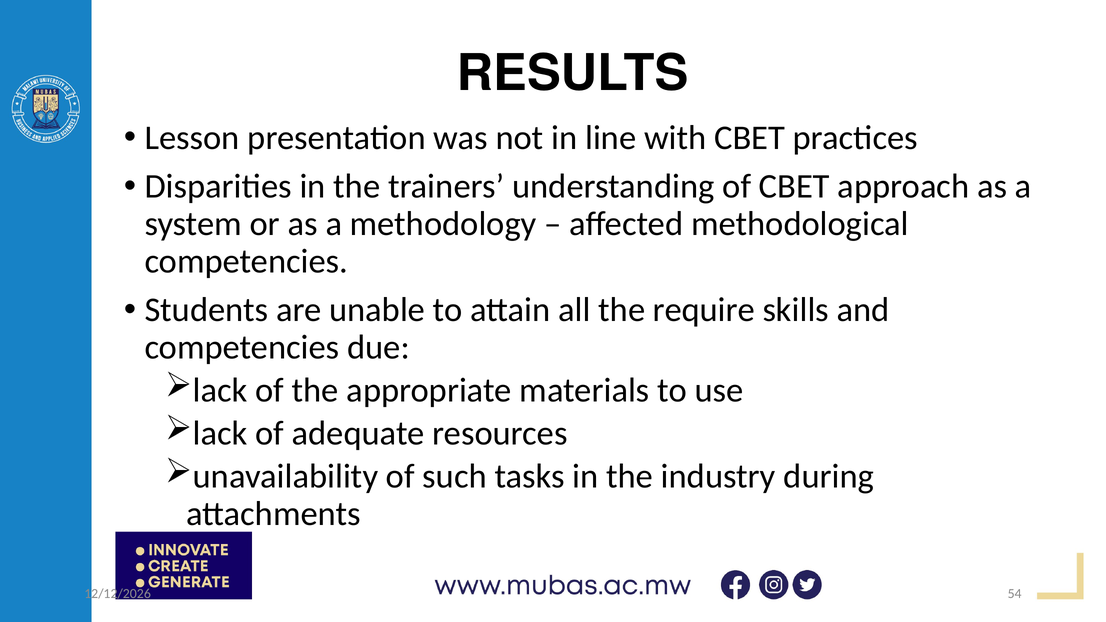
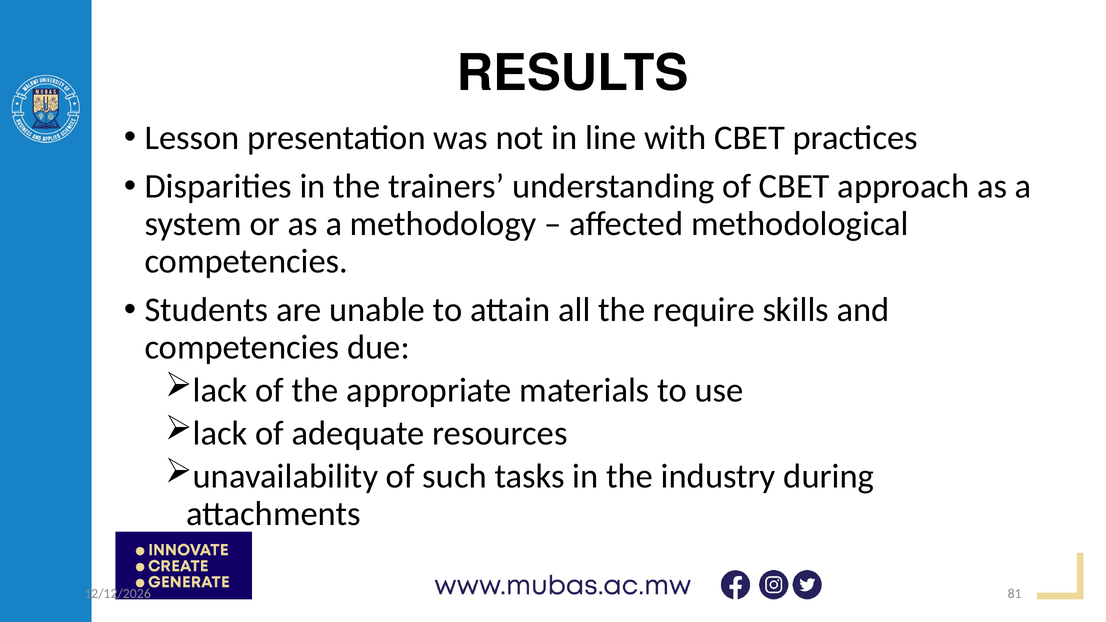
54: 54 -> 81 (1015, 594)
